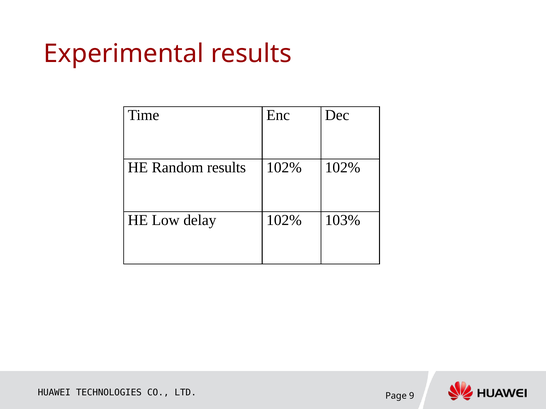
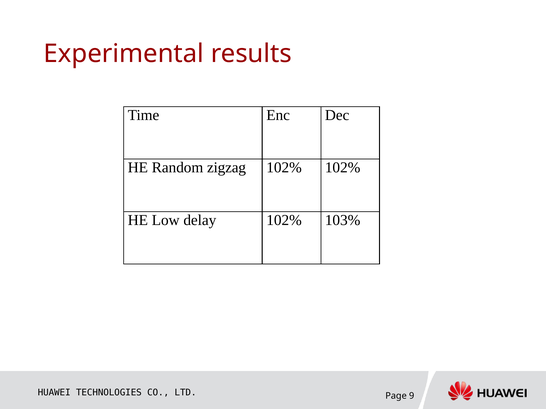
Random results: results -> zigzag (227, 168)
